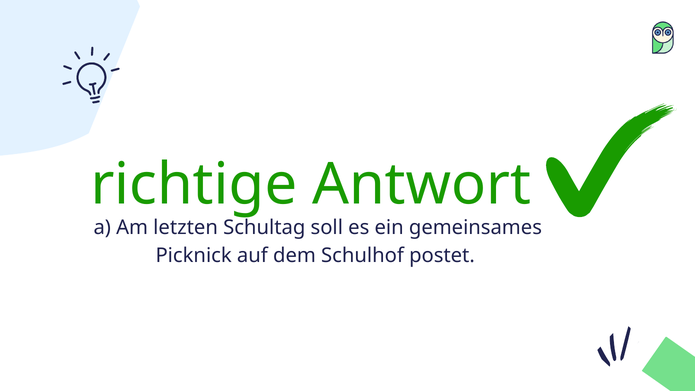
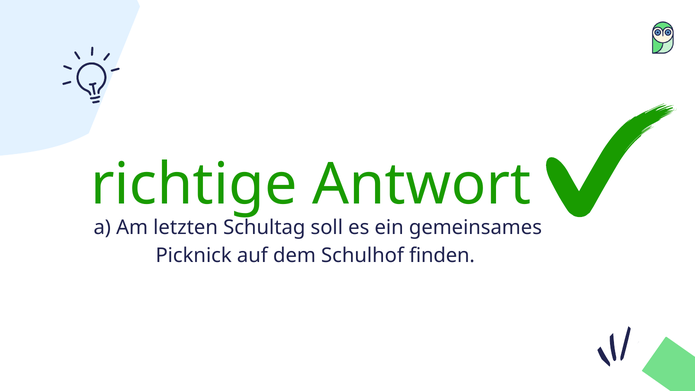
postet: postet -> finden (442, 256)
